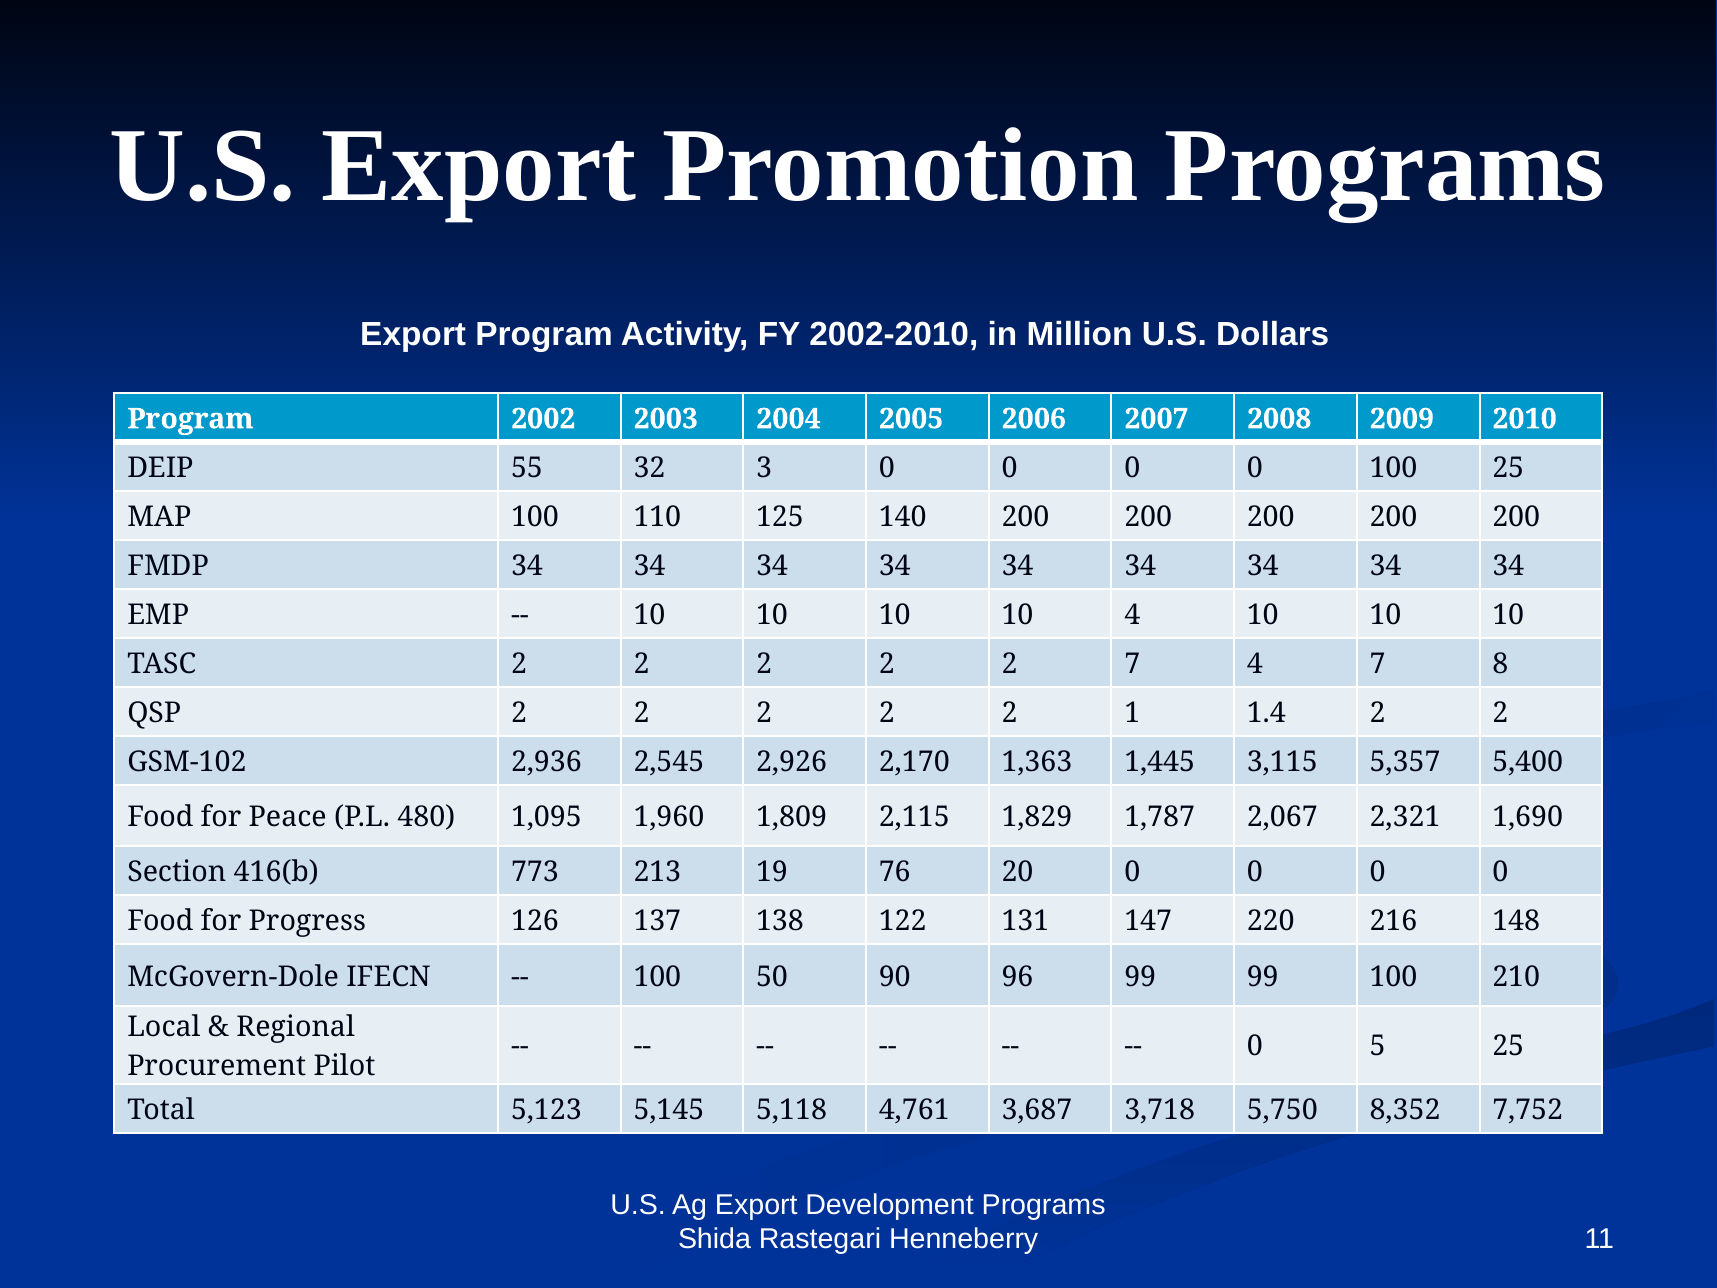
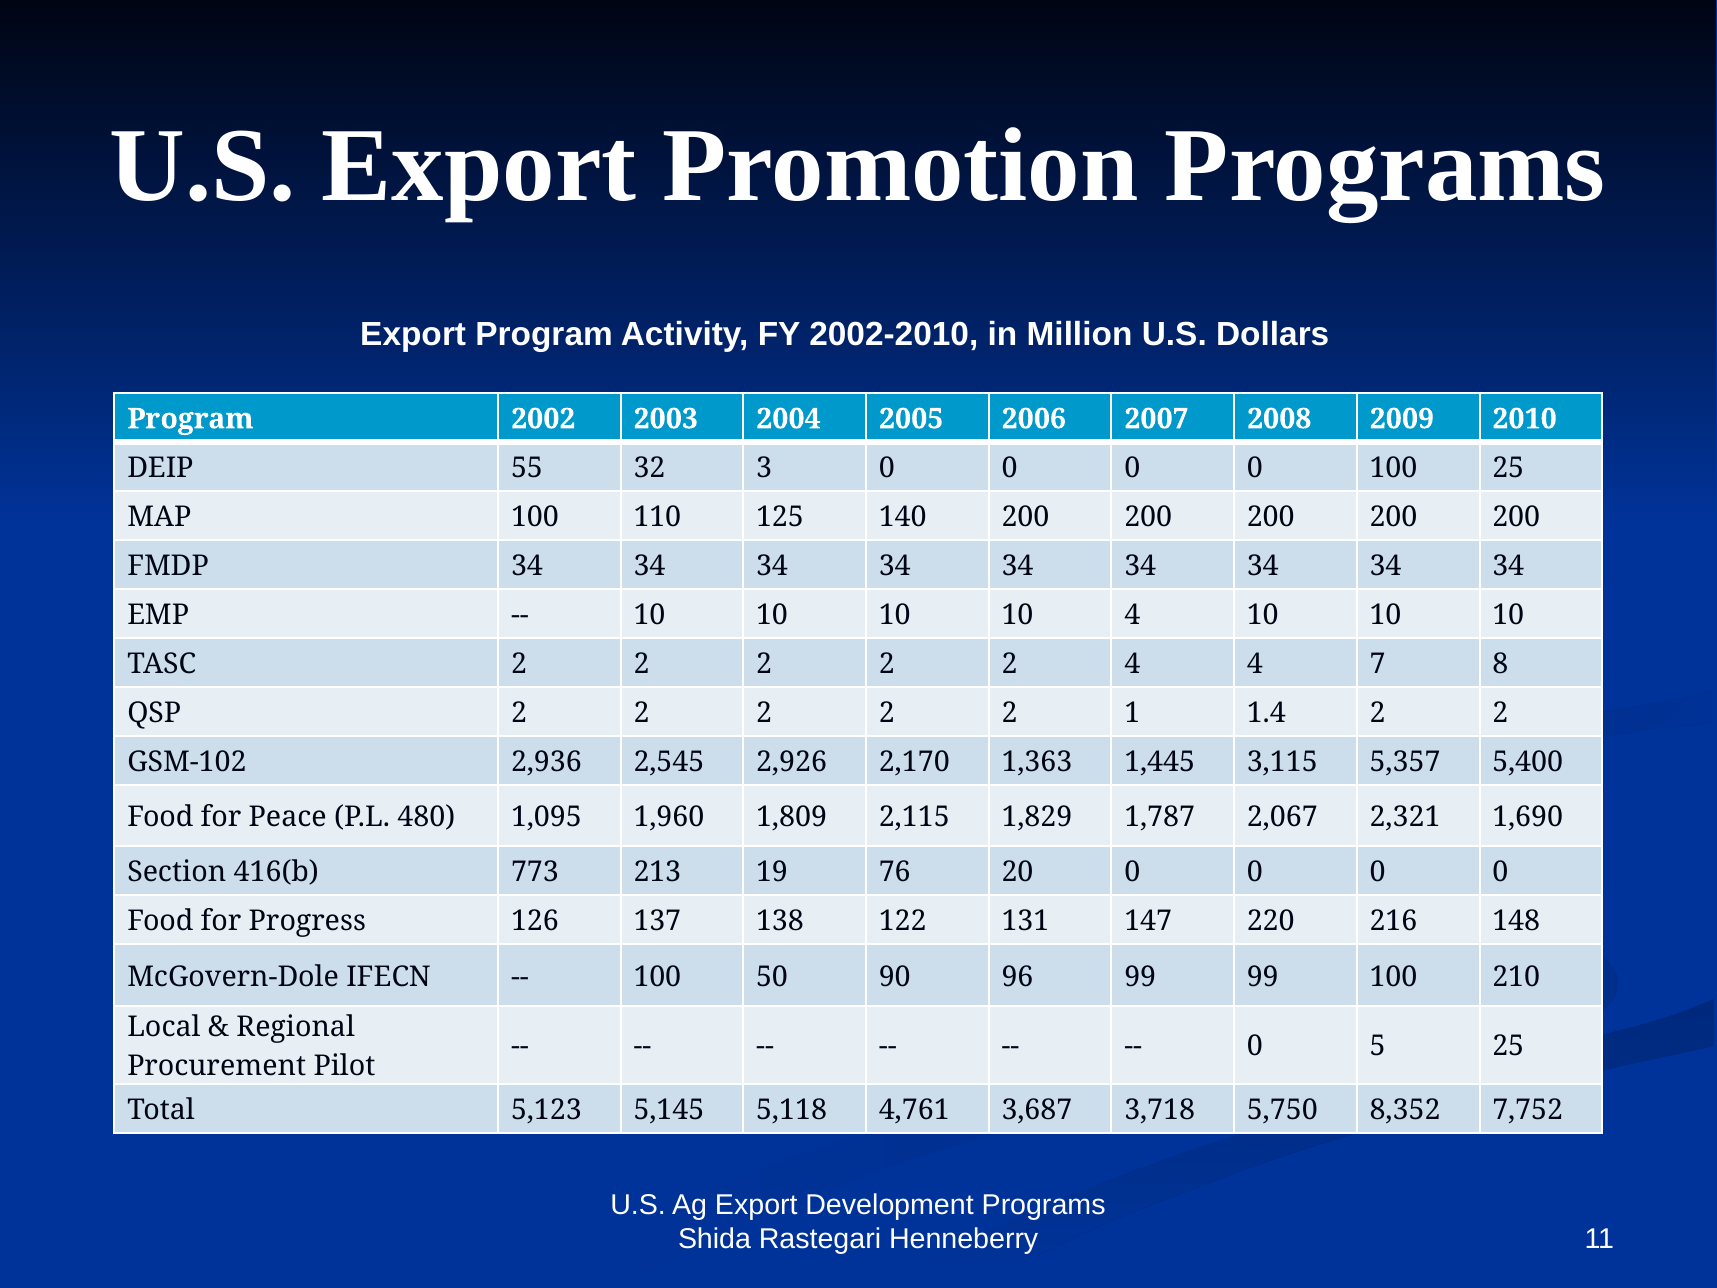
2 7: 7 -> 4 (1132, 664)
